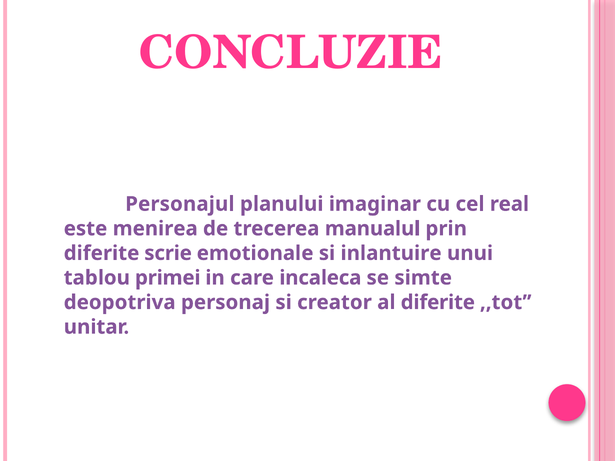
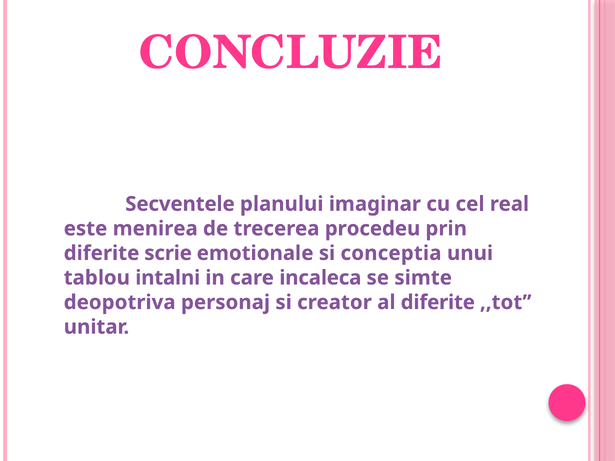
Personajul: Personajul -> Secventele (180, 204)
manualul: manualul -> procedeu (373, 229)
inlantuire: inlantuire -> conceptia (391, 253)
primei: primei -> intalni (168, 278)
